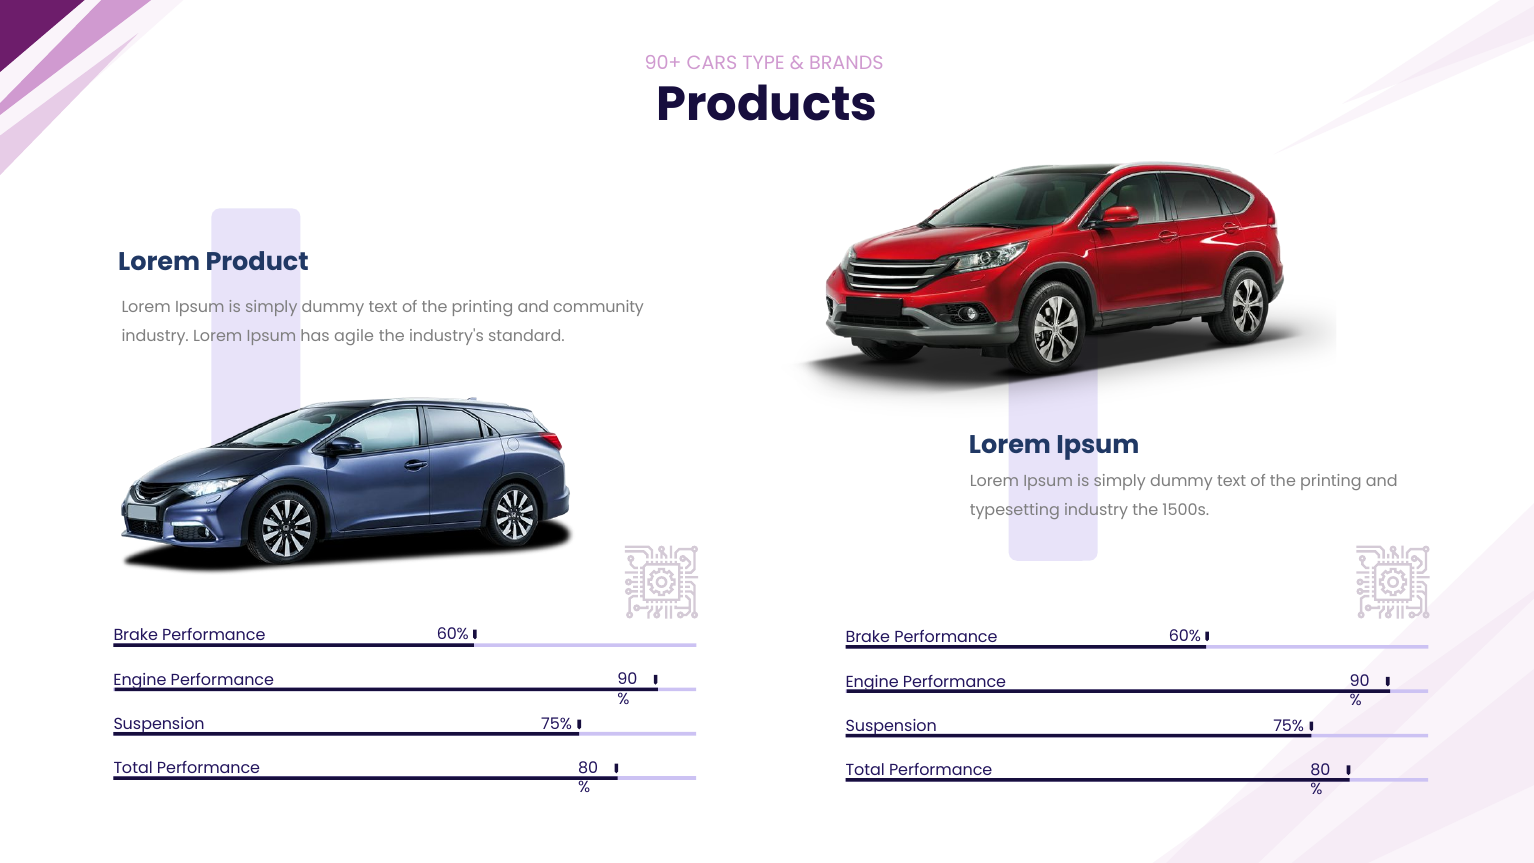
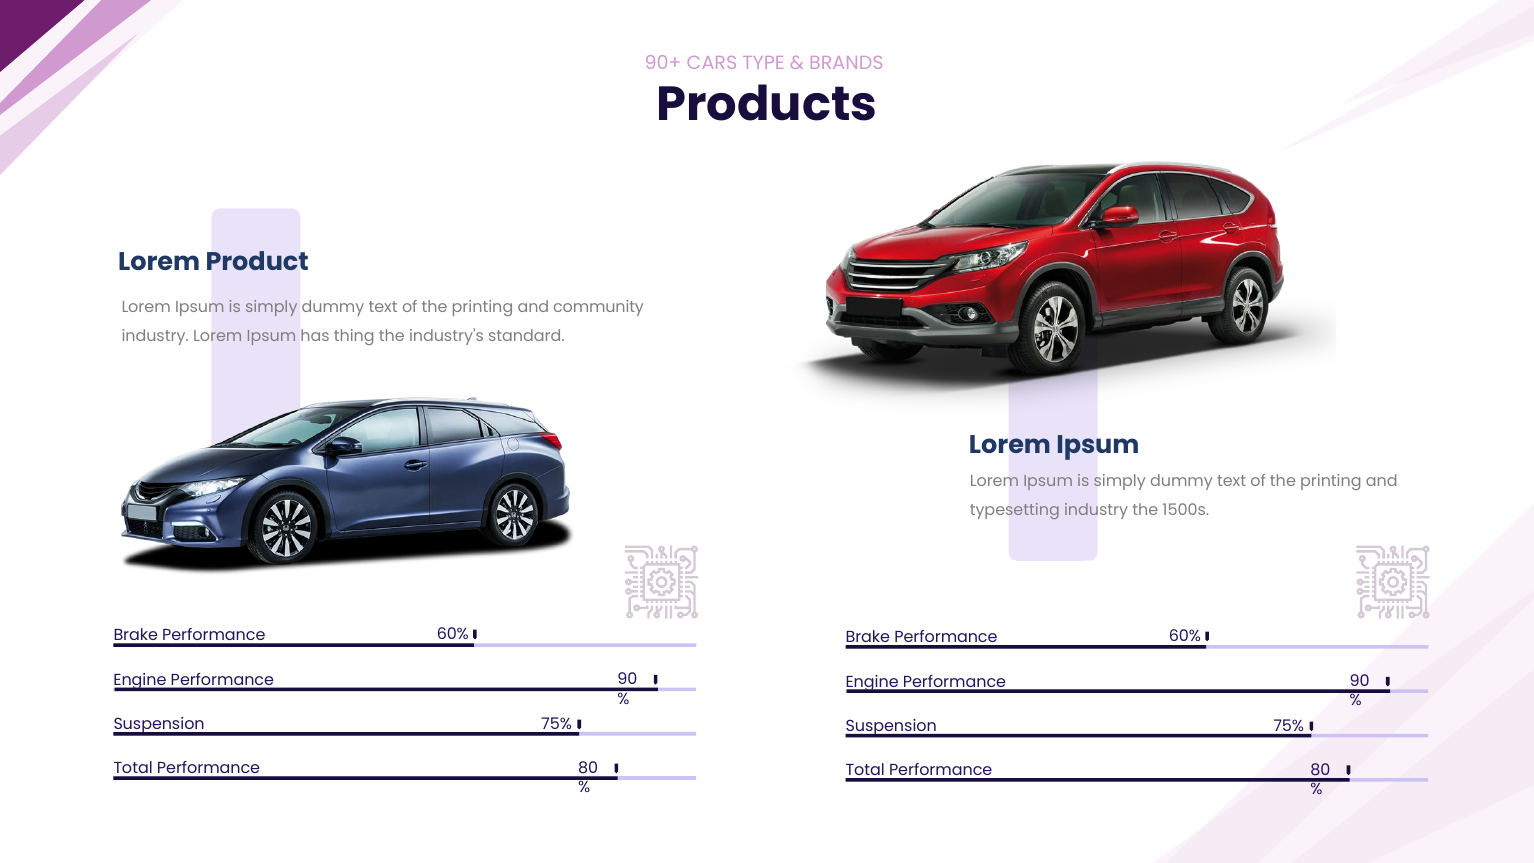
agile: agile -> thing (354, 336)
